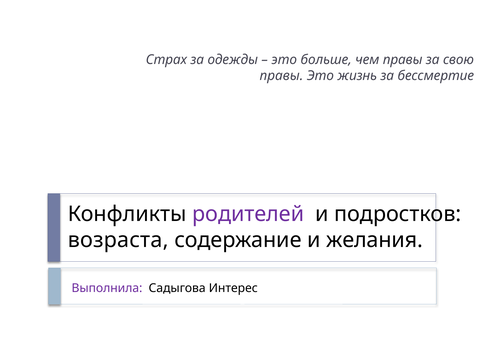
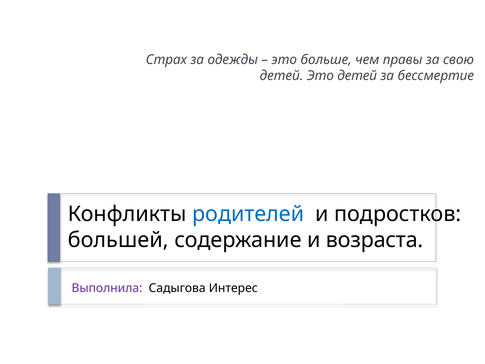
правы: правы -> детей (281, 76)
Это жизнь: жизнь -> детей (357, 76)
родителей colour: purple -> blue (248, 214)
возраста: возраста -> большей (118, 240)
желания: желания -> возраста (375, 240)
